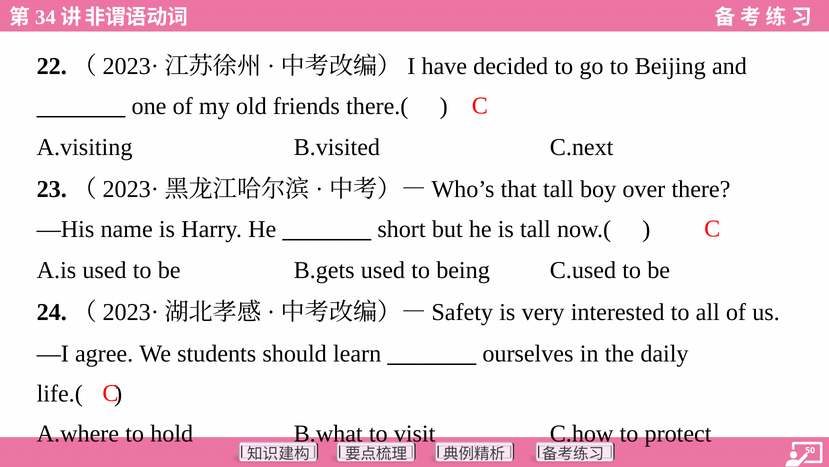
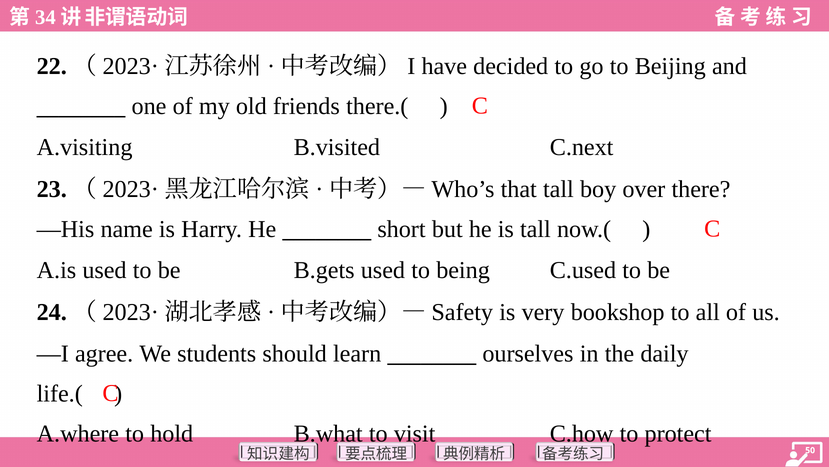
interested: interested -> bookshop (618, 312)
